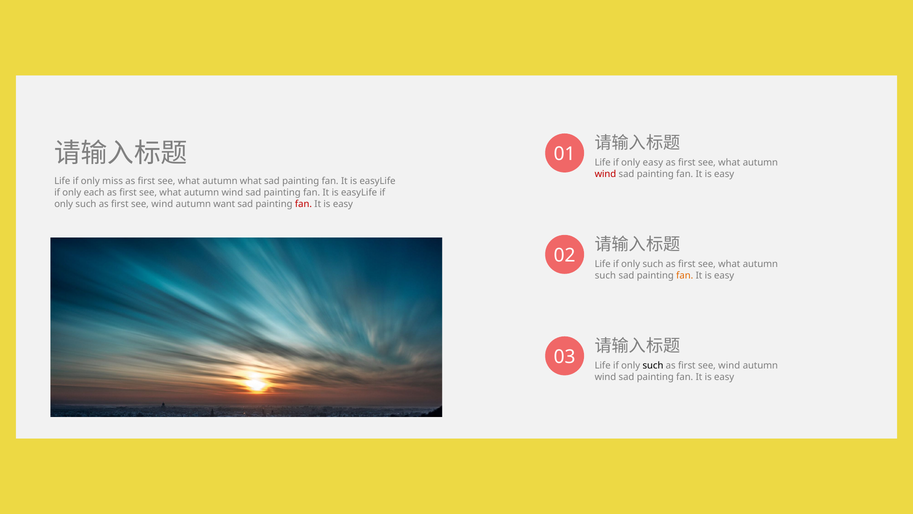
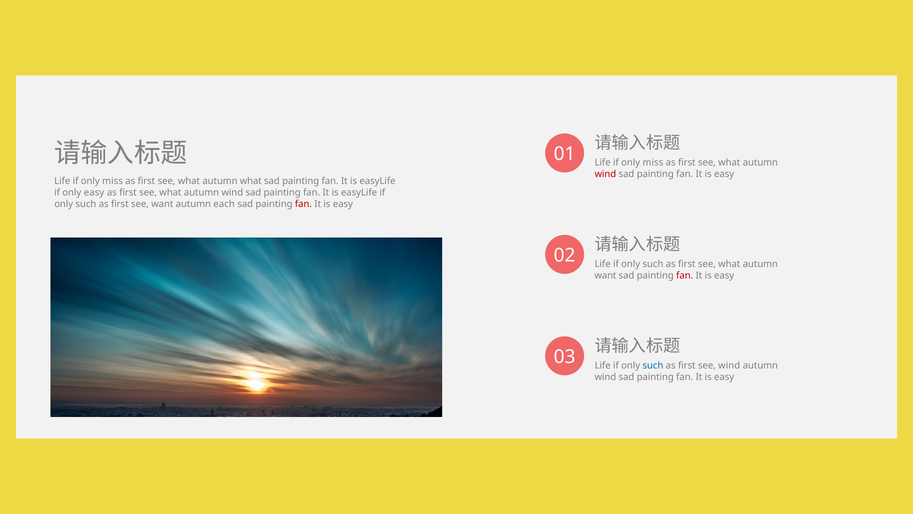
easy: easy -> miss (653, 163)
only each: each -> easy (94, 193)
wind: wind -> want (162, 204)
want: want -> each (224, 204)
such: such -> want (605, 275)
fan colour: orange -> red (685, 275)
such colour: black -> blue (653, 365)
